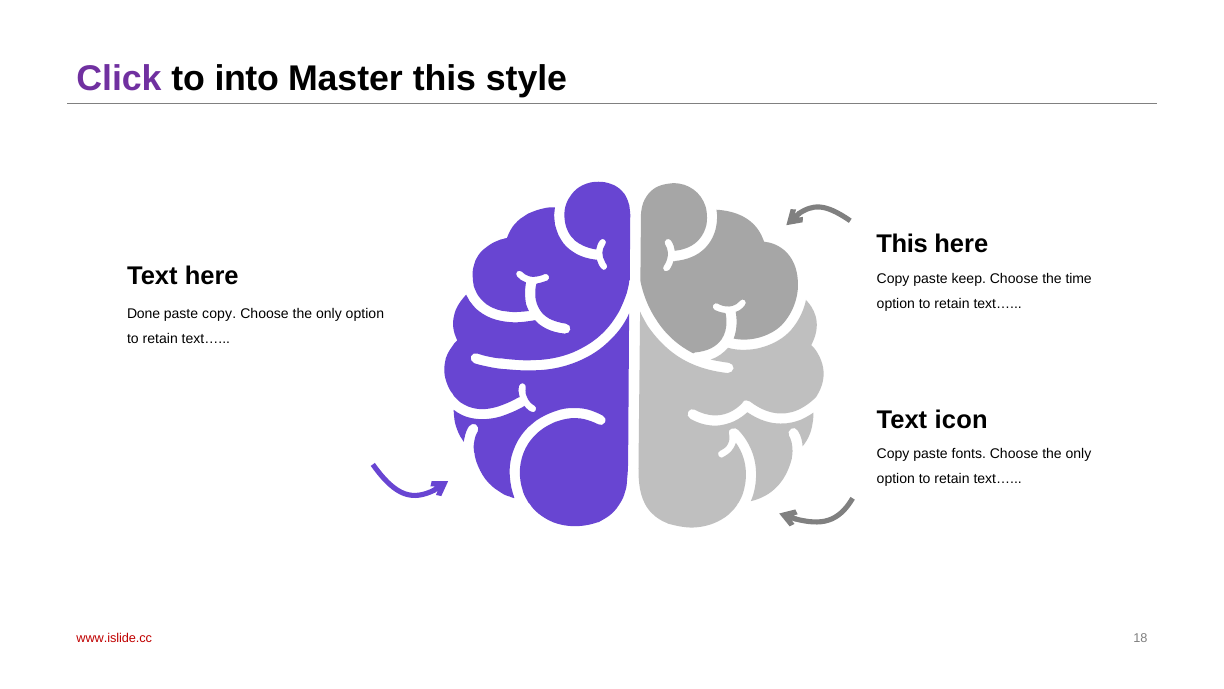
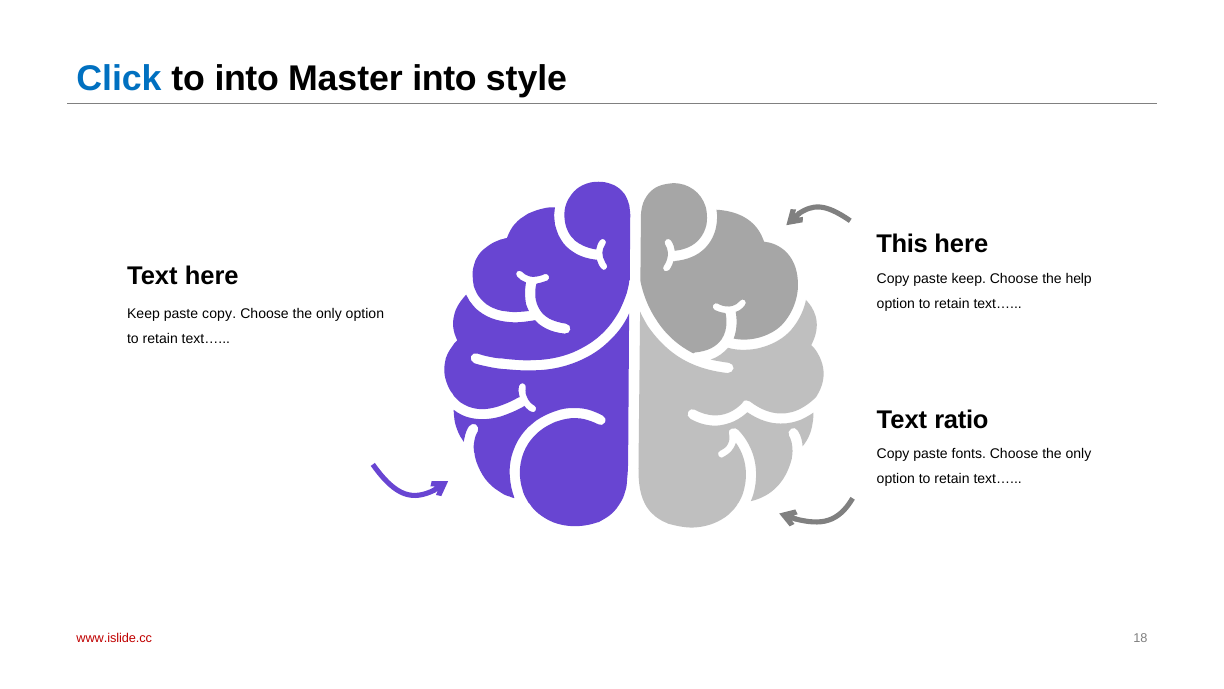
Click colour: purple -> blue (119, 79)
Master this: this -> into (445, 79)
time: time -> help (1079, 278)
Done: Done -> Keep (143, 313)
icon: icon -> ratio (961, 419)
